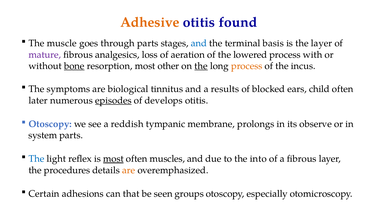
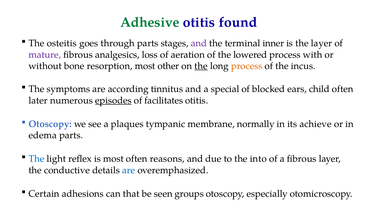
Adhesive colour: orange -> green (150, 22)
muscle: muscle -> osteitis (62, 43)
and colour: blue -> purple (199, 43)
basis: basis -> inner (273, 43)
bone underline: present -> none (74, 66)
biological: biological -> according (128, 89)
results: results -> special (225, 89)
develops: develops -> facilitates (164, 100)
reddish: reddish -> plaques (127, 124)
prolongs: prolongs -> normally (256, 124)
observe: observe -> achieve (316, 124)
system: system -> edema (43, 135)
most underline: present -> none (113, 159)
muscles: muscles -> reasons (167, 159)
procedures: procedures -> conductive (67, 170)
are colour: orange -> blue (129, 170)
